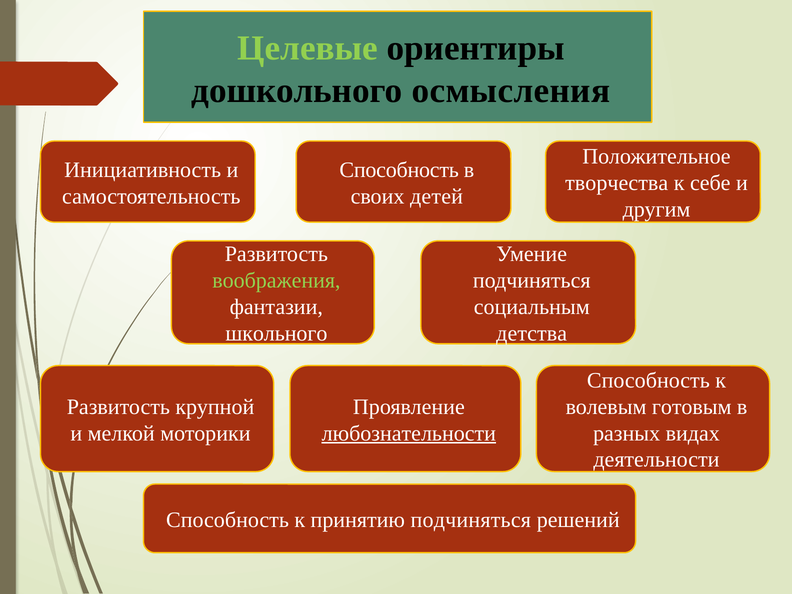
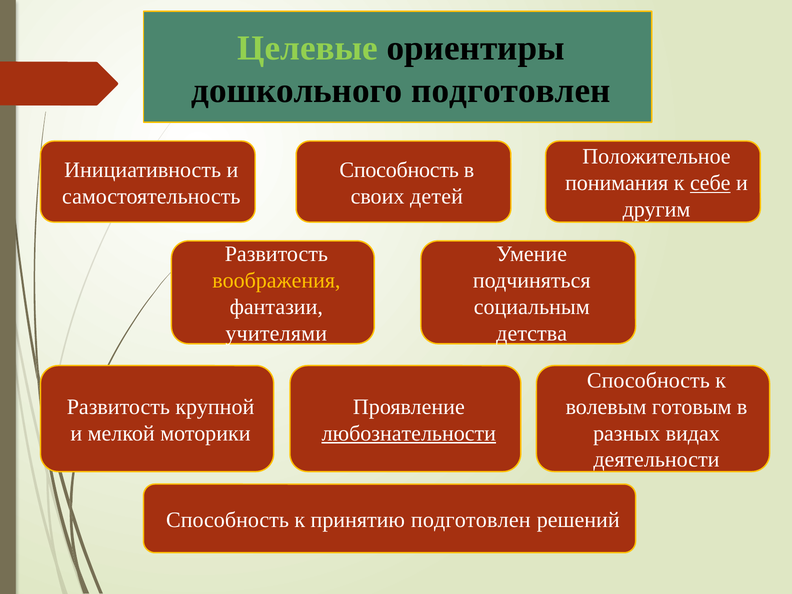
дошкольного осмысления: осмысления -> подготовлен (511, 90)
творчества: творчества -> понимания (617, 183)
себе underline: none -> present (710, 183)
воображения colour: light green -> yellow (276, 281)
школьного: школьного -> учителями (276, 333)
принятию подчиняться: подчиняться -> подготовлен (471, 520)
